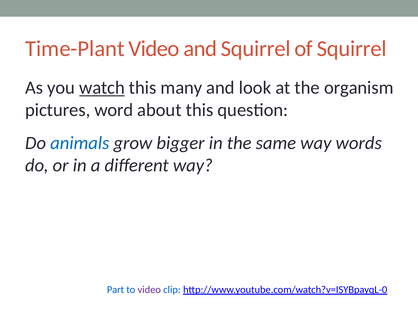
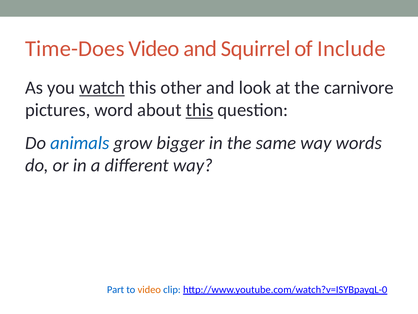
Time-Plant: Time-Plant -> Time-Does (75, 49)
of Squirrel: Squirrel -> Include (352, 49)
many: many -> other (181, 88)
organism: organism -> carnivore (359, 88)
this underline: none -> present (200, 110)
video colour: purple -> orange (149, 289)
